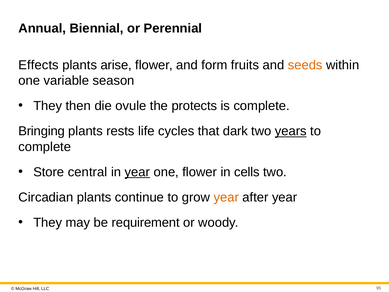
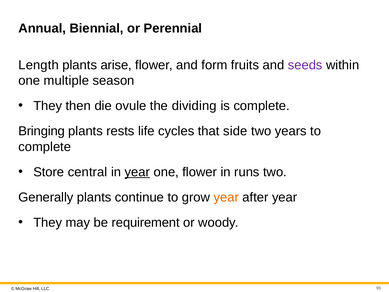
Effects: Effects -> Length (39, 65)
seeds colour: orange -> purple (305, 65)
variable: variable -> multiple (66, 81)
protects: protects -> dividing (194, 106)
dark: dark -> side (235, 131)
years underline: present -> none (291, 131)
cells: cells -> runs (247, 172)
Circadian: Circadian -> Generally (46, 197)
